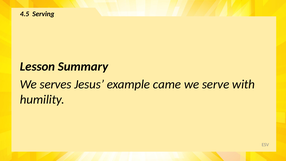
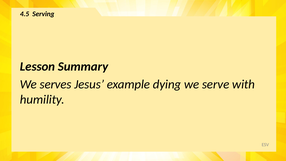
came: came -> dying (167, 84)
